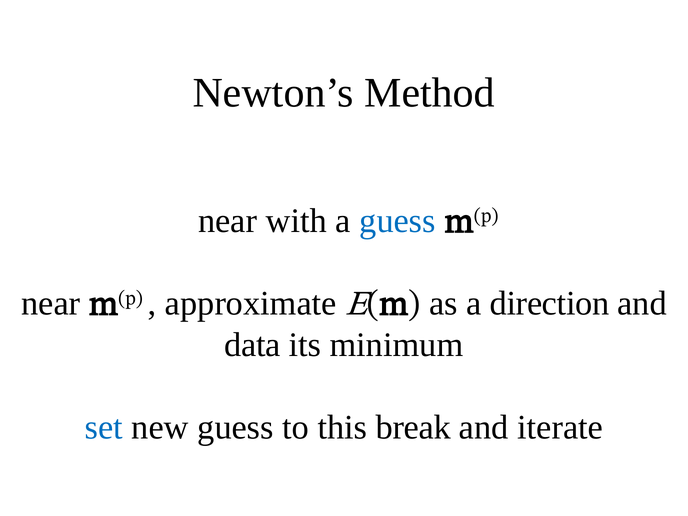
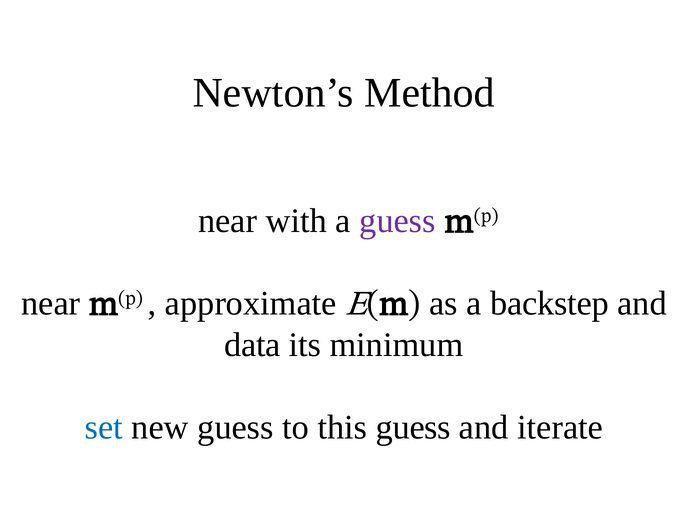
guess colour: blue -> purple (398, 221)
direction: direction -> backstep (550, 303)
this break: break -> guess (413, 427)
